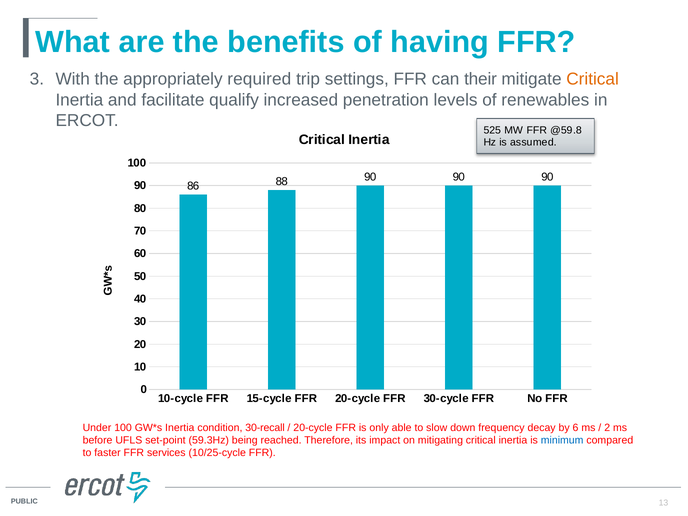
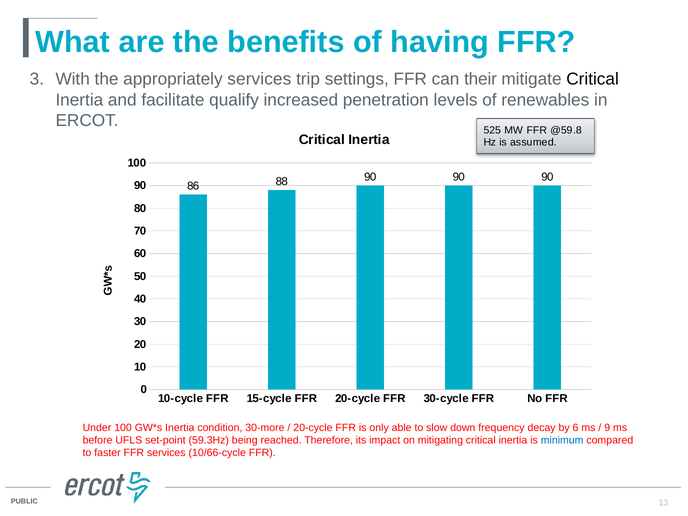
appropriately required: required -> services (259, 79)
Critical colour: orange -> black (593, 79)
30-recall: 30-recall -> 30-more (265, 428)
2: 2 -> 9 (607, 428)
10/25-cycle: 10/25-cycle -> 10/66-cycle (217, 453)
